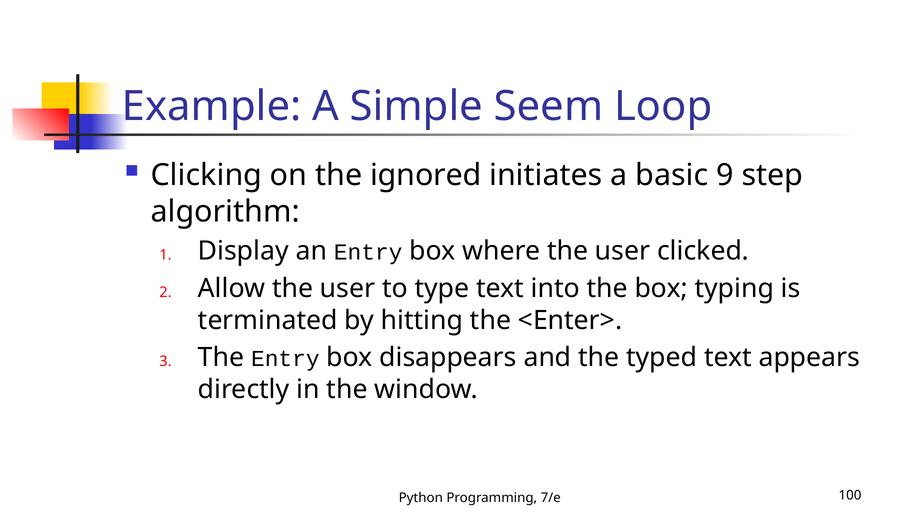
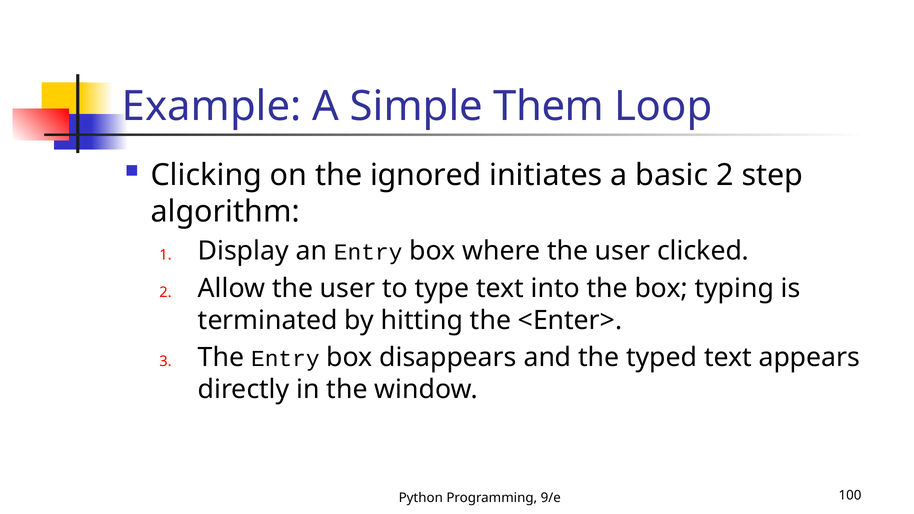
Seem: Seem -> Them (549, 106)
basic 9: 9 -> 2 (725, 175)
7/e: 7/e -> 9/e (551, 498)
